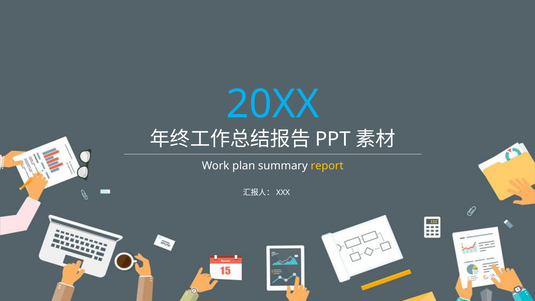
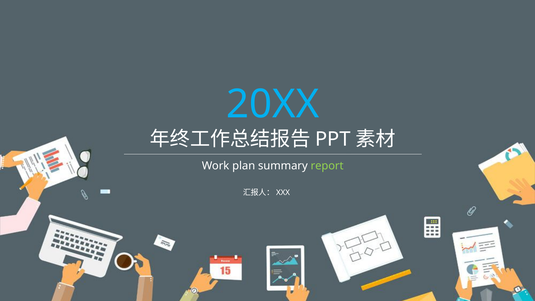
report colour: yellow -> light green (327, 166)
